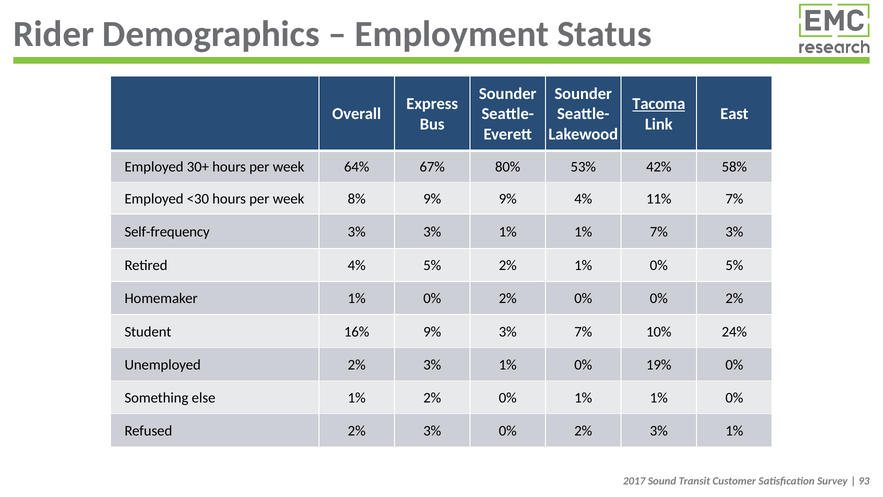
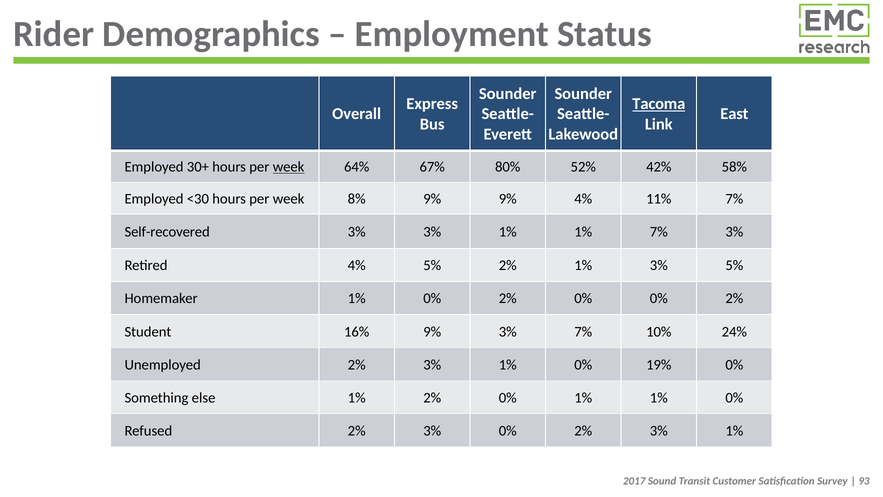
week underline: none -> present (289, 167)
53%: 53% -> 52% (583, 167)
Self-frequency: Self-frequency -> Self-recovered (167, 232)
2% 1% 0%: 0% -> 3% (659, 265)
